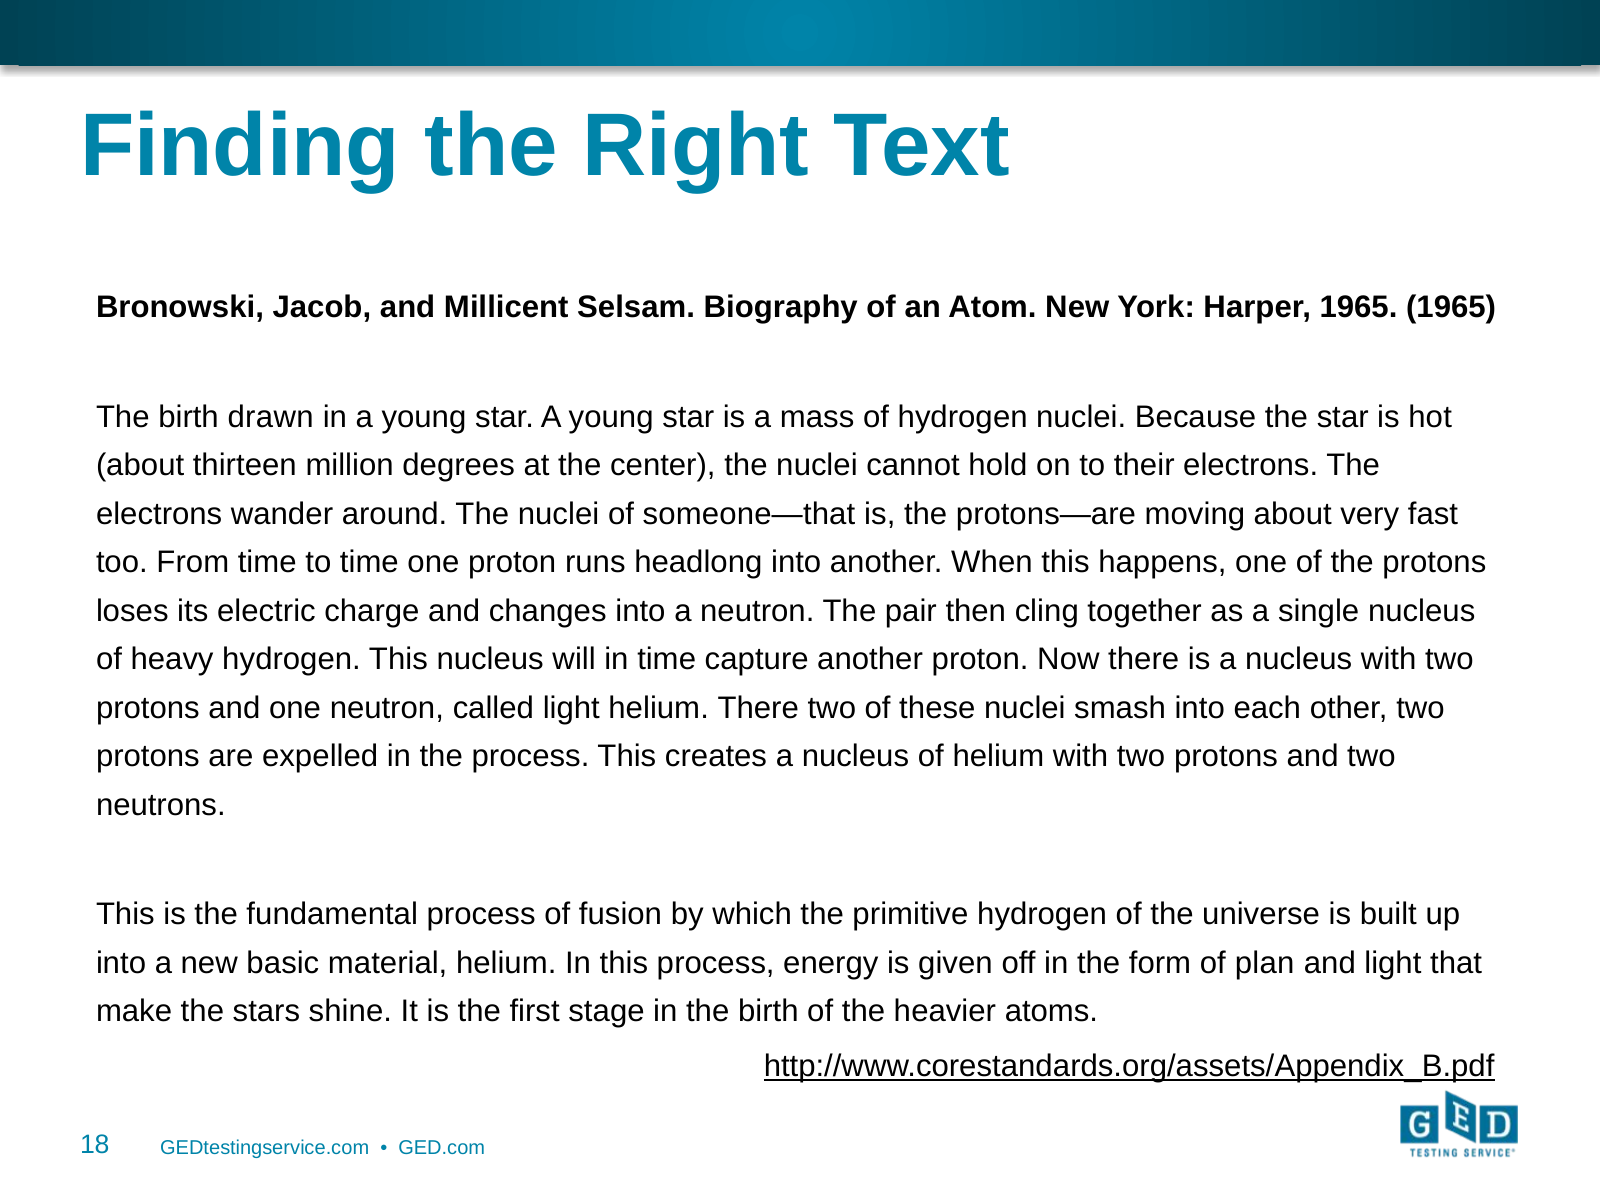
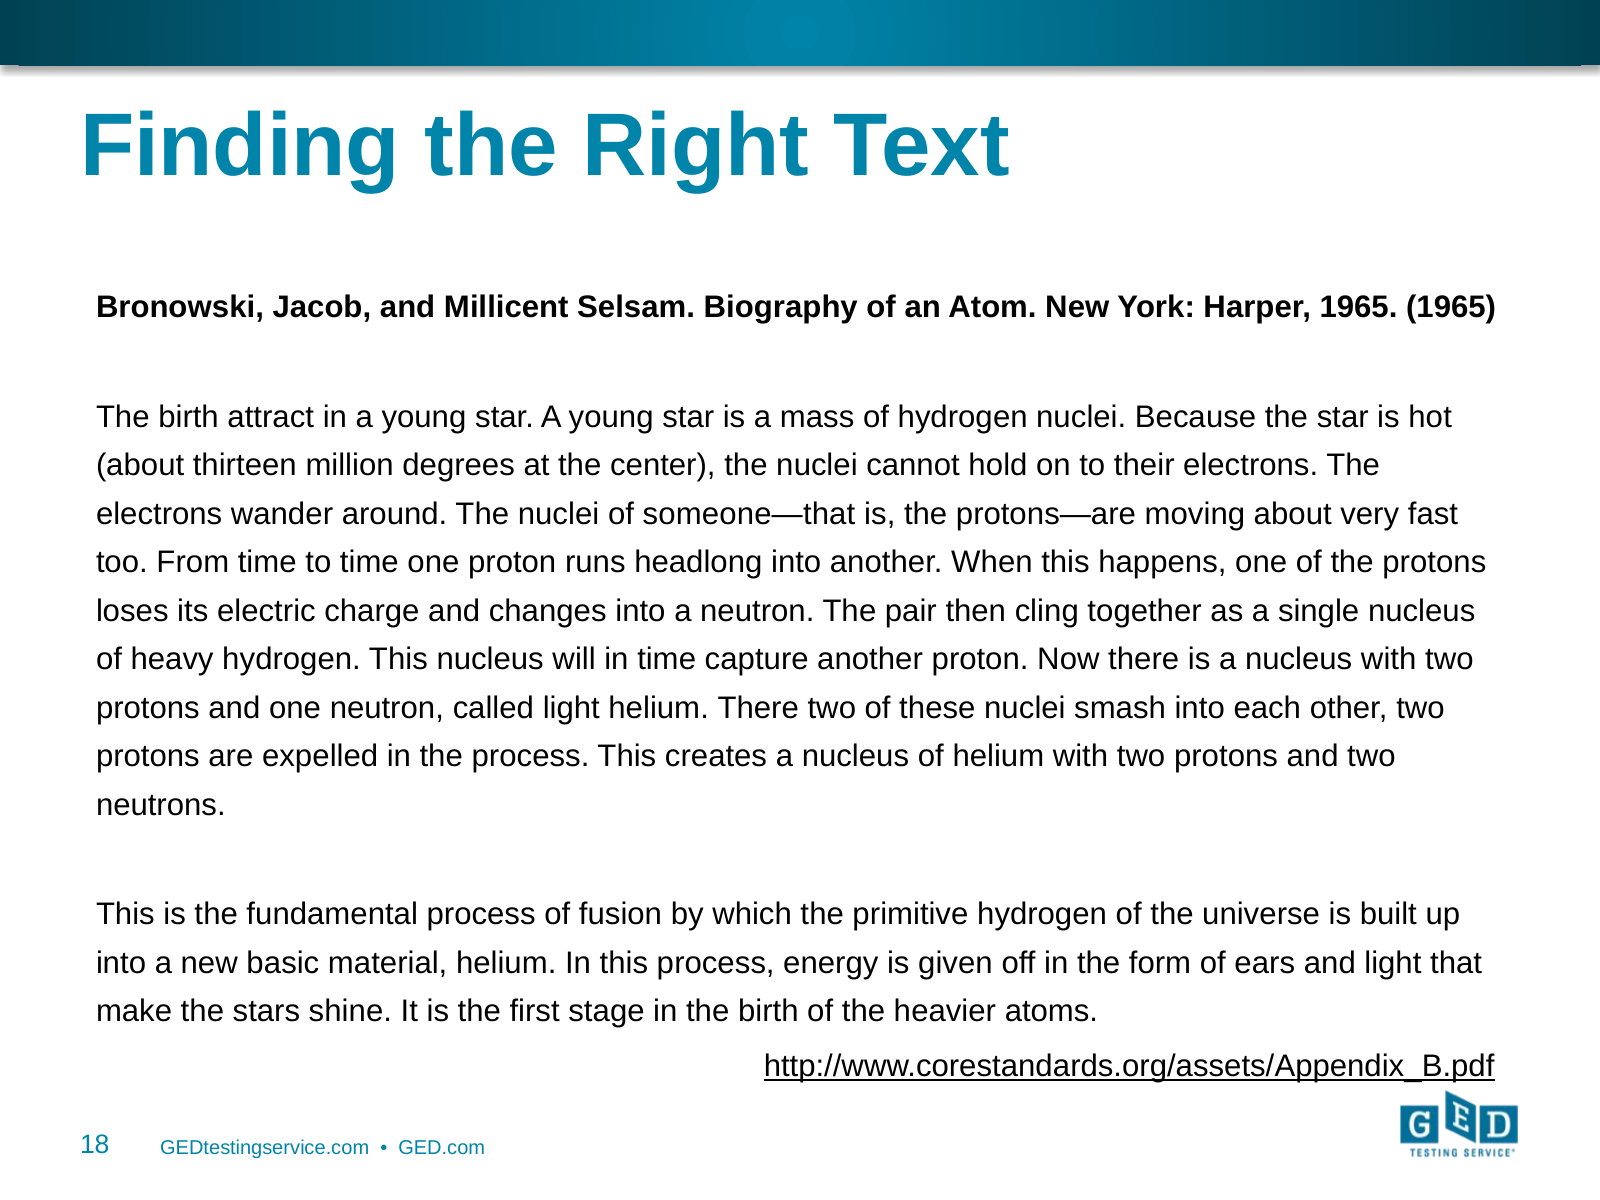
drawn: drawn -> attract (271, 417)
plan: plan -> ears (1265, 963)
